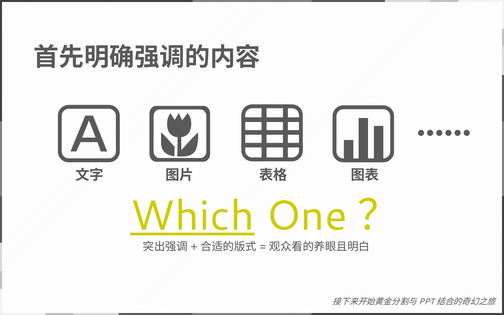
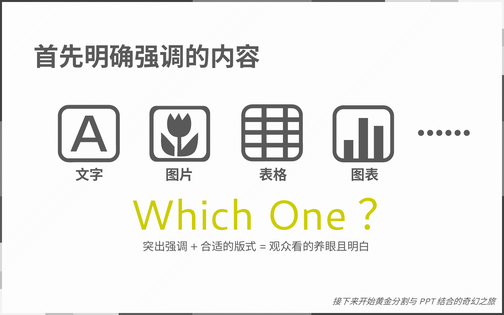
Which underline: present -> none (192, 216)
